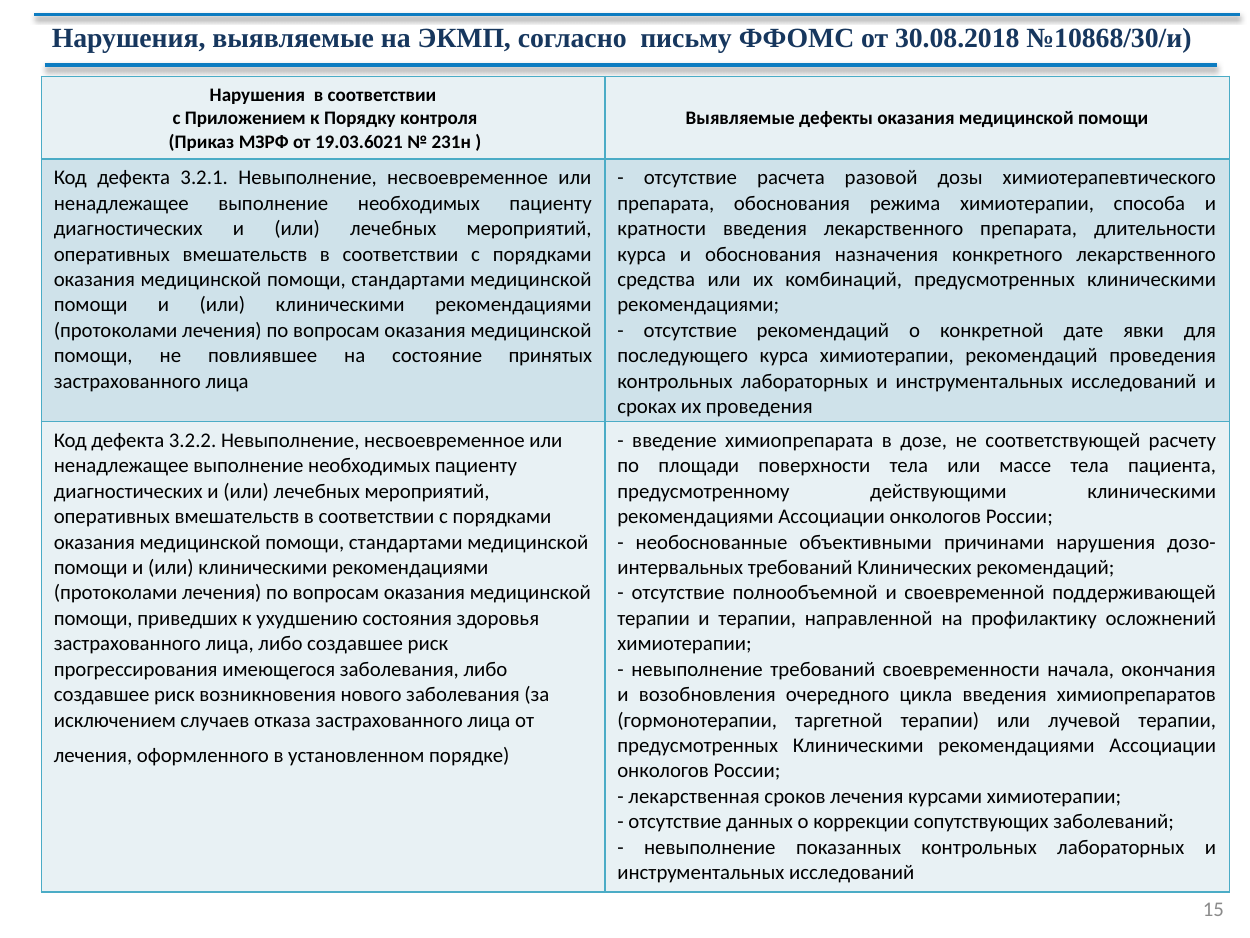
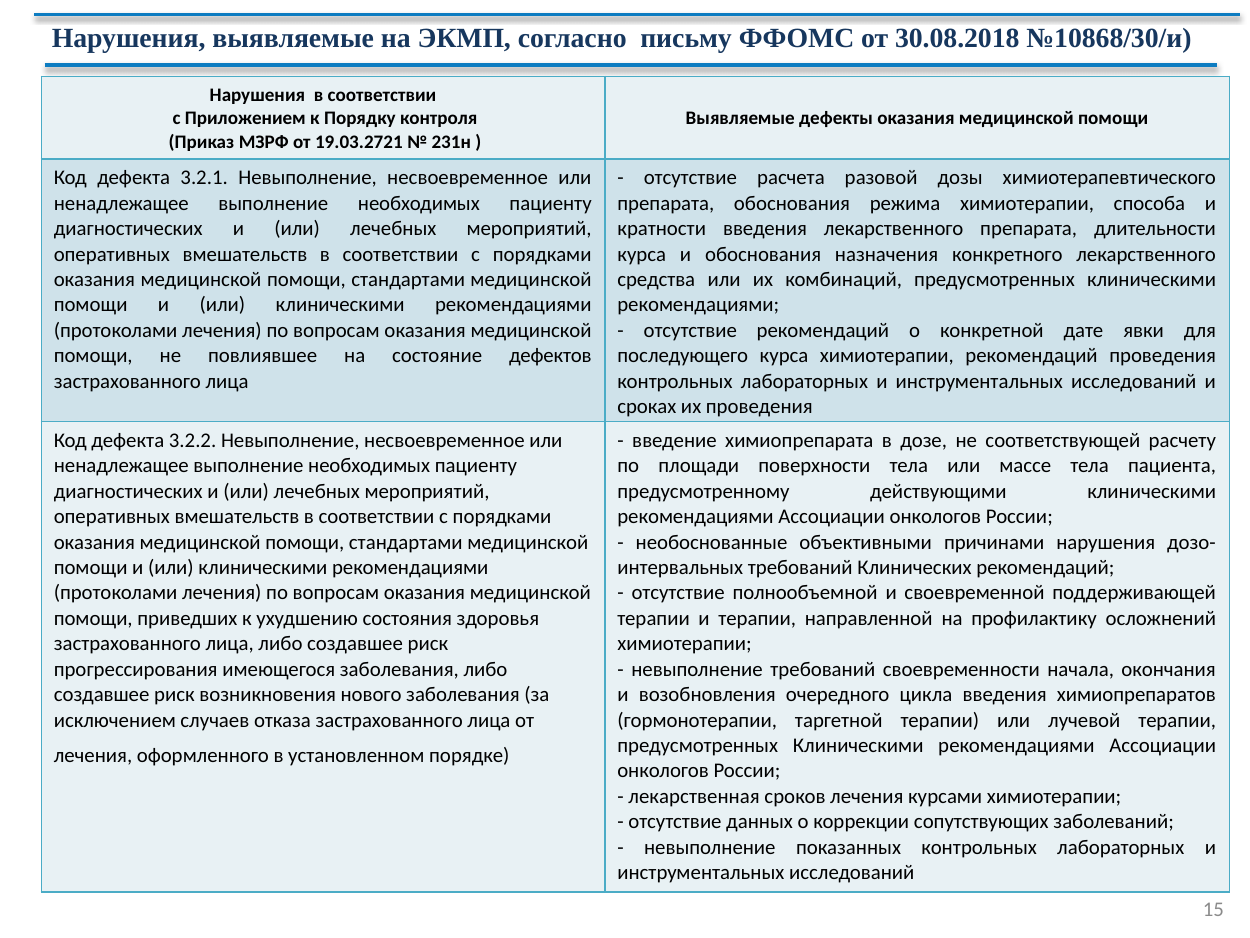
19.03.6021: 19.03.6021 -> 19.03.2721 (359, 142)
принятых: принятых -> дефектов (550, 356)
